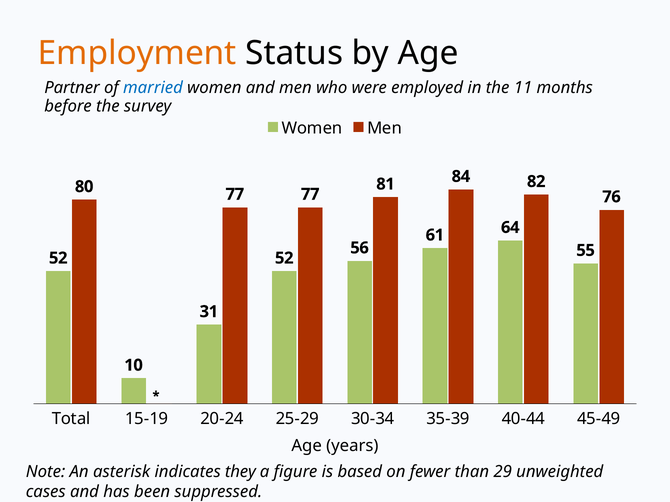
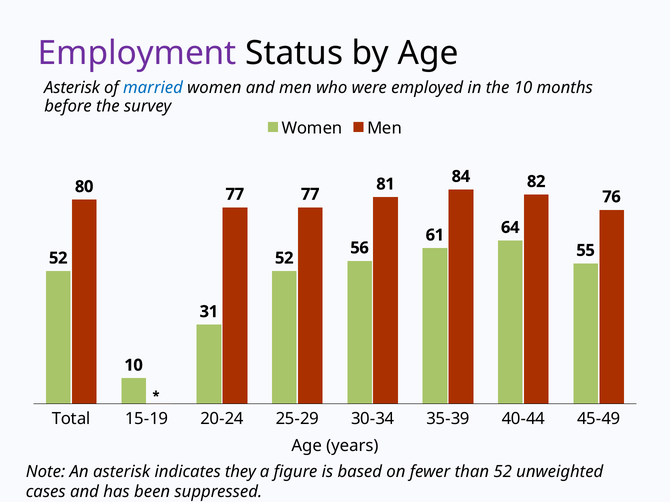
Employment colour: orange -> purple (137, 53)
Partner: Partner -> Asterisk (72, 88)
the 11: 11 -> 10 (523, 88)
than 29: 29 -> 52 (503, 472)
